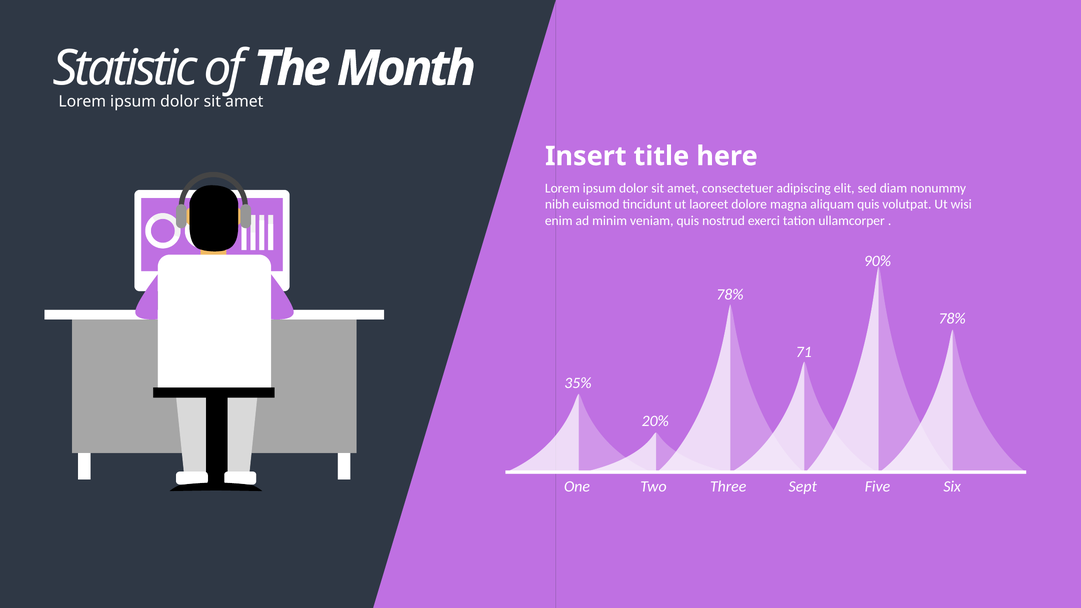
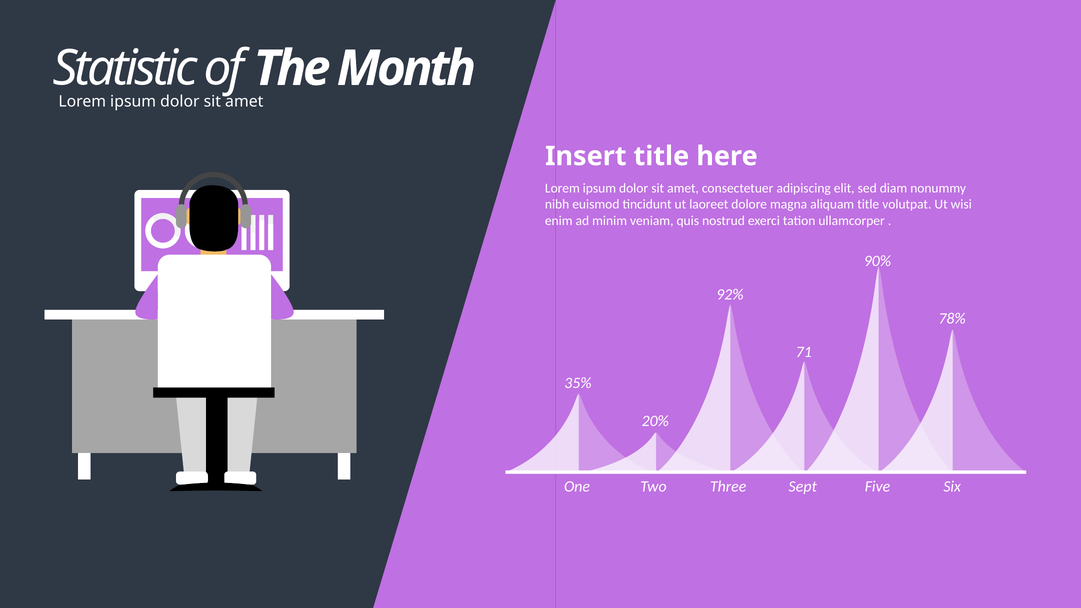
aliquam quis: quis -> title (868, 204)
78%: 78% -> 92% (730, 294)
